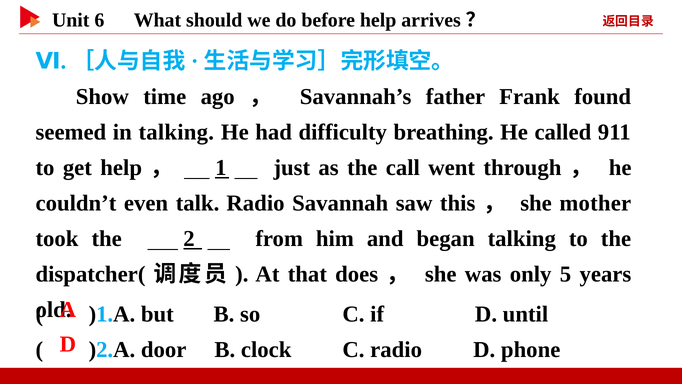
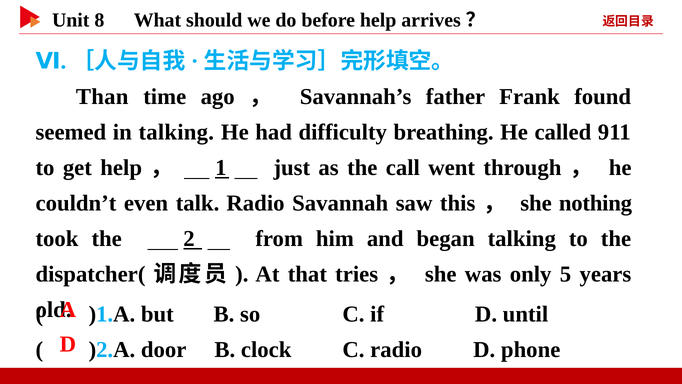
6: 6 -> 8 (99, 20)
Show: Show -> Than (102, 97)
mother: mother -> nothing (596, 203)
does: does -> tries (357, 274)
